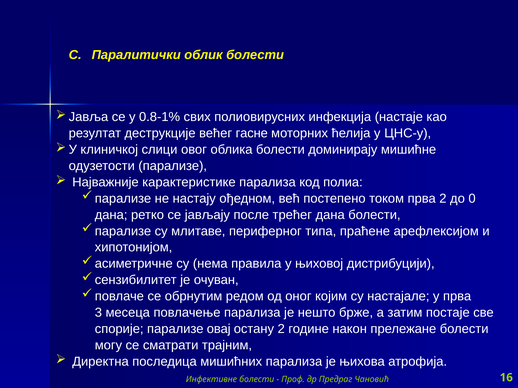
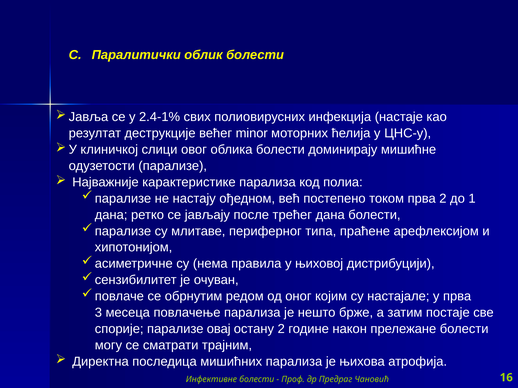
0.8-1%: 0.8-1% -> 2.4-1% (160, 117)
гасне: гасне -> minor (252, 134)
0: 0 -> 1 (472, 199)
